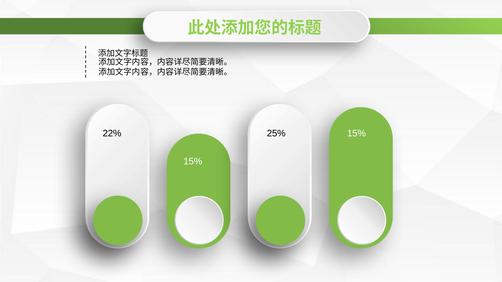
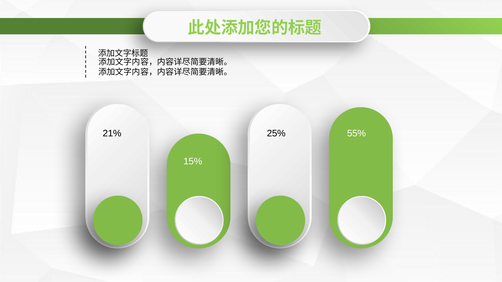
22%: 22% -> 21% (112, 134)
15%: 15% -> 55% (357, 134)
